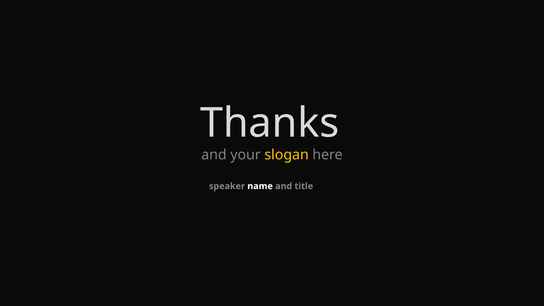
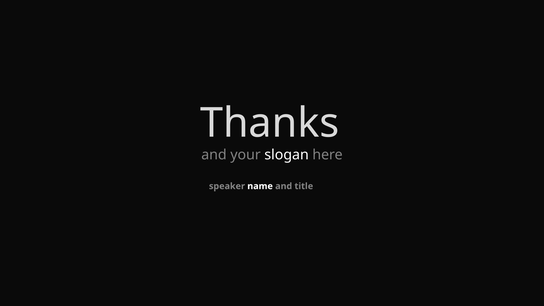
slogan colour: yellow -> white (287, 155)
